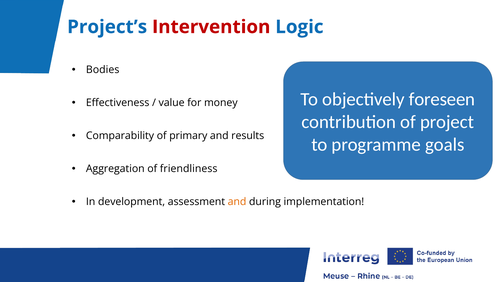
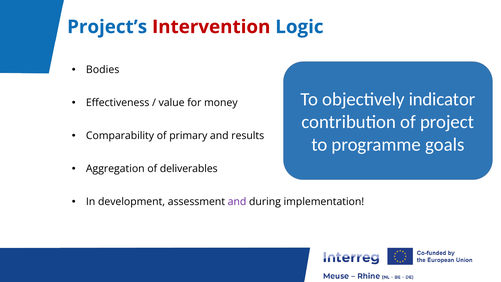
foreseen: foreseen -> indicator (442, 99)
friendliness: friendliness -> deliverables (189, 169)
and colour: orange -> purple (237, 202)
